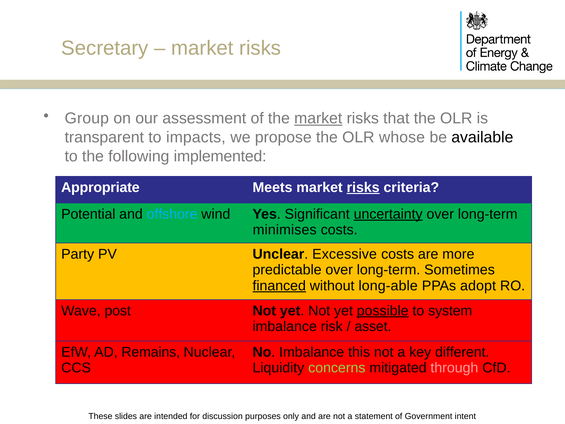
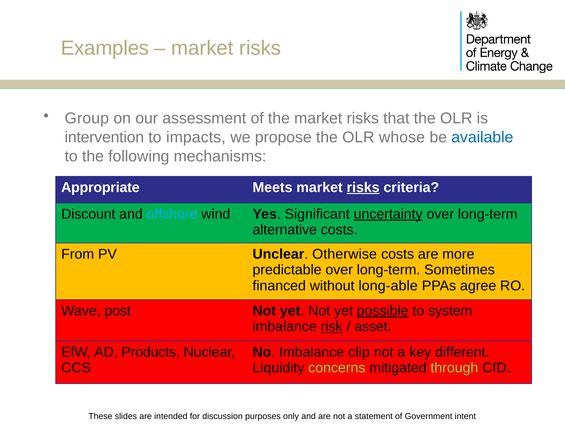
Secretary: Secretary -> Examples (105, 48)
market underline: present -> none (318, 118)
transparent: transparent -> intervention (104, 137)
available colour: black -> blue (482, 137)
implemented: implemented -> mechanisms (220, 156)
Potential: Potential -> Discount (88, 214)
minimises: minimises -> alternative (285, 230)
Party: Party -> From (78, 254)
Excessive: Excessive -> Otherwise (345, 254)
financed underline: present -> none (279, 286)
adopt: adopt -> agree (478, 286)
risk underline: none -> present (332, 326)
Remains: Remains -> Products (151, 352)
this: this -> clip (359, 352)
through colour: pink -> light green (454, 368)
